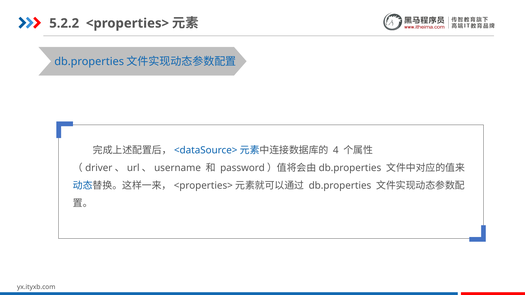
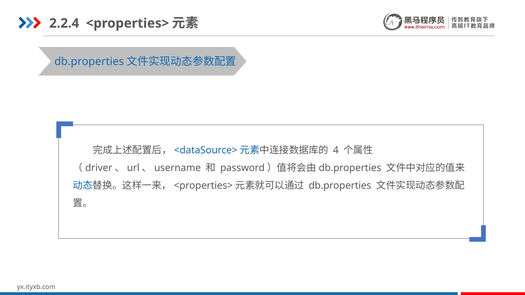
5.2.2: 5.2.2 -> 2.2.4 (64, 23)
